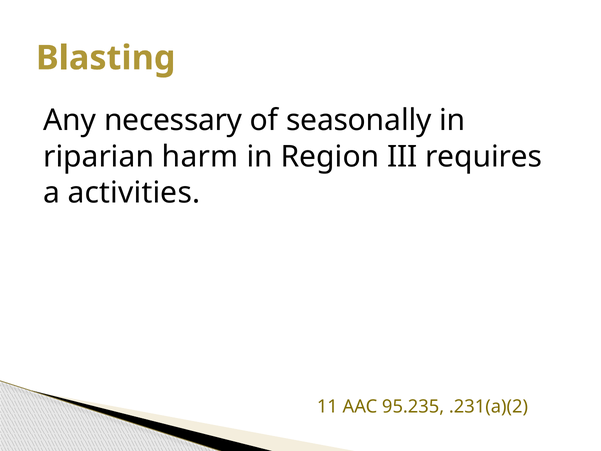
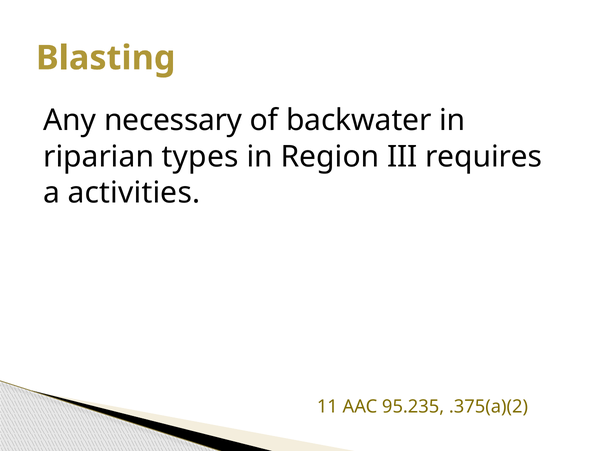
seasonally: seasonally -> backwater (359, 120)
harm: harm -> types (200, 157)
.231(a)(2: .231(a)(2 -> .375(a)(2 (489, 407)
